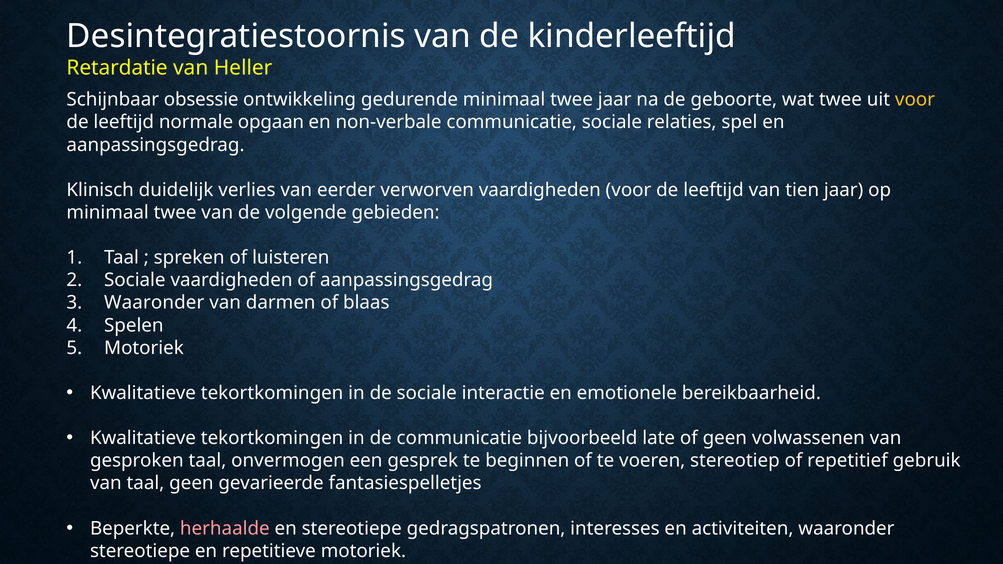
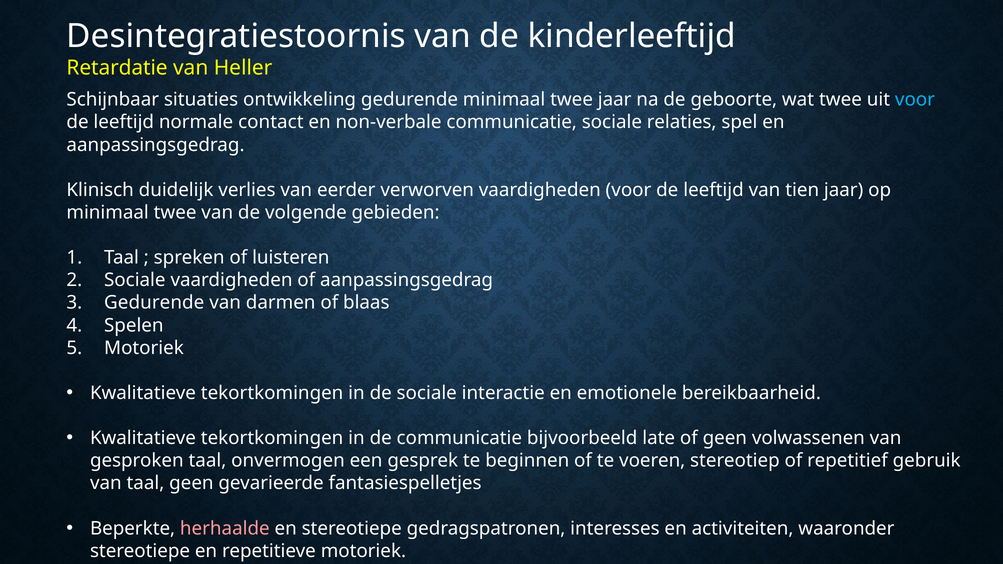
obsessie: obsessie -> situaties (201, 100)
voor colour: yellow -> light blue (915, 100)
opgaan: opgaan -> contact (271, 122)
Waaronder: Waaronder -> Gedurende (154, 303)
